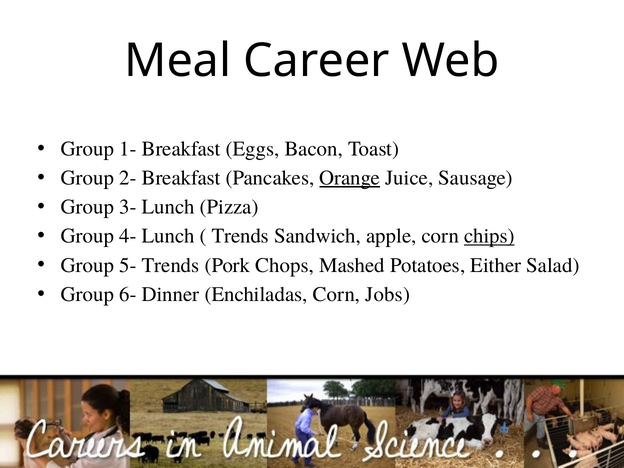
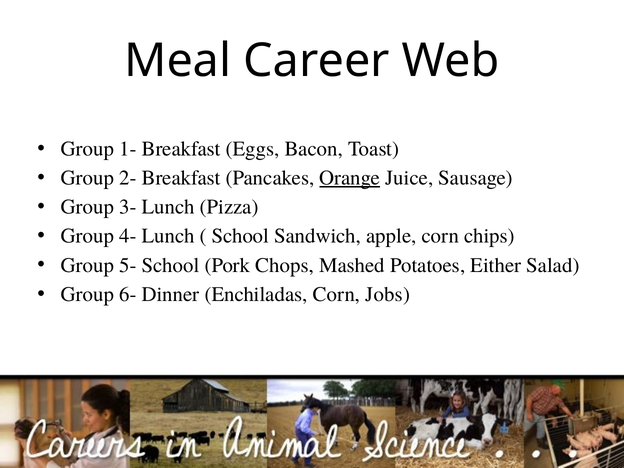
Trends: Trends -> School (240, 236)
chips underline: present -> none (489, 236)
5- Trends: Trends -> School (171, 265)
